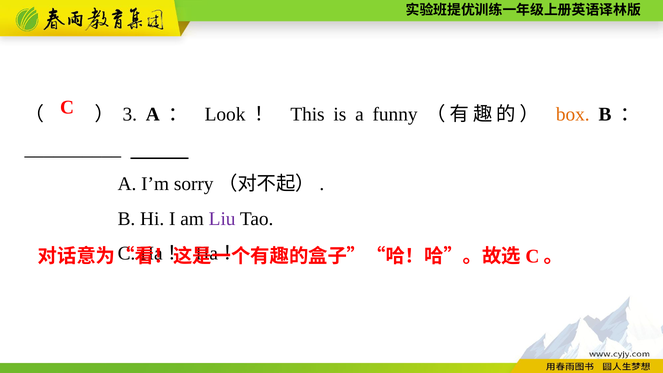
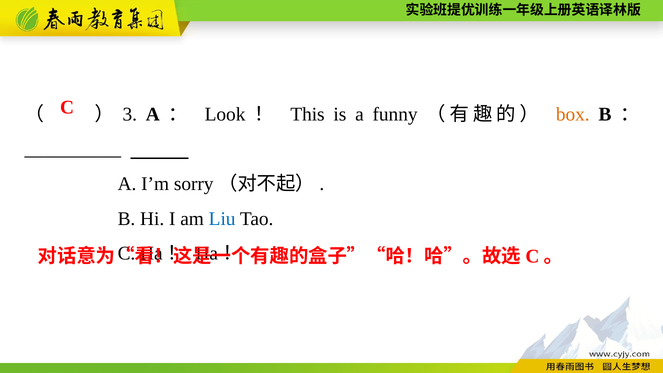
Liu colour: purple -> blue (222, 219)
